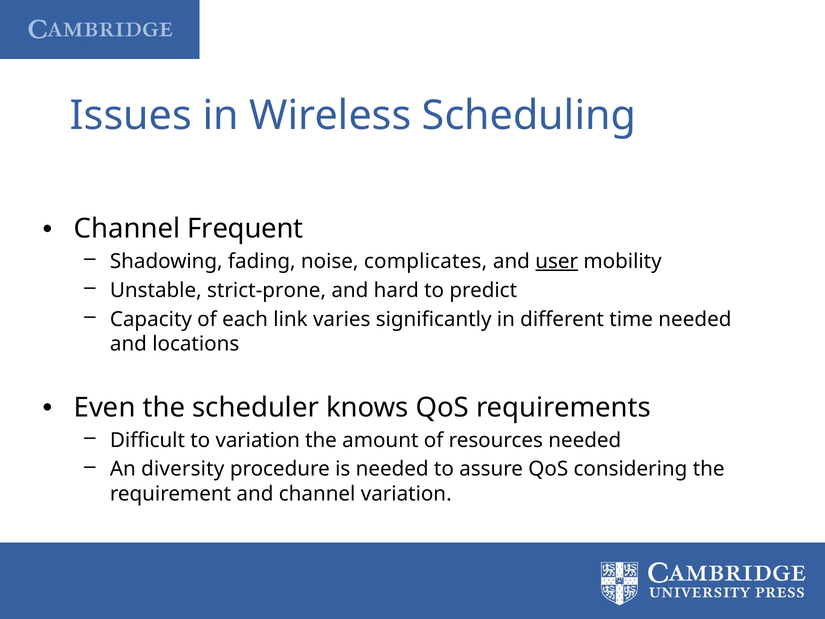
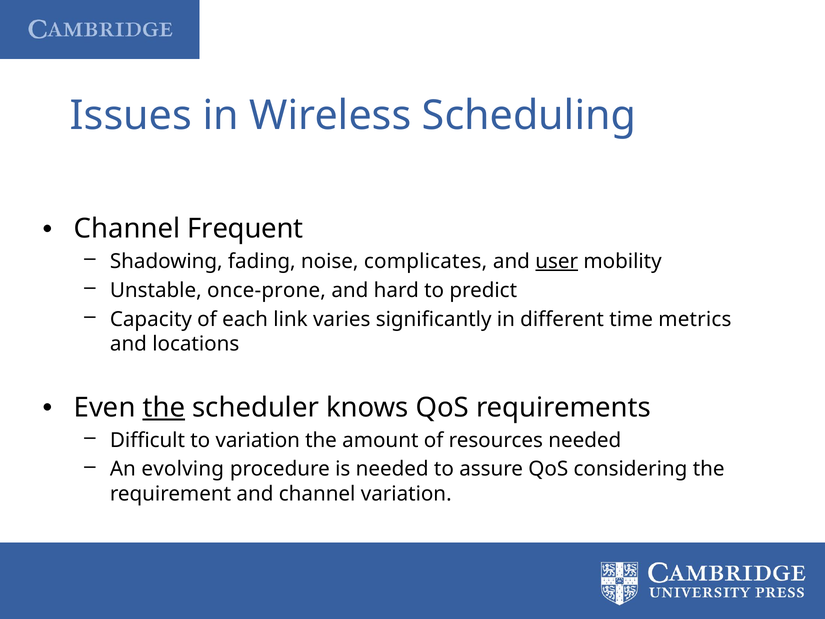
strict-prone: strict-prone -> once-prone (266, 290)
time needed: needed -> metrics (695, 319)
the underline: none -> present (164, 408)
diversity: diversity -> evolving (183, 469)
